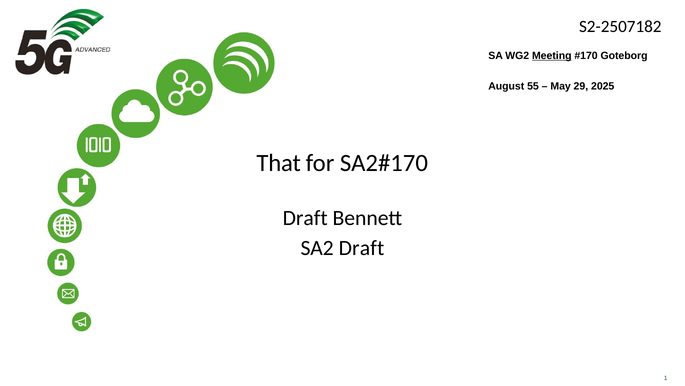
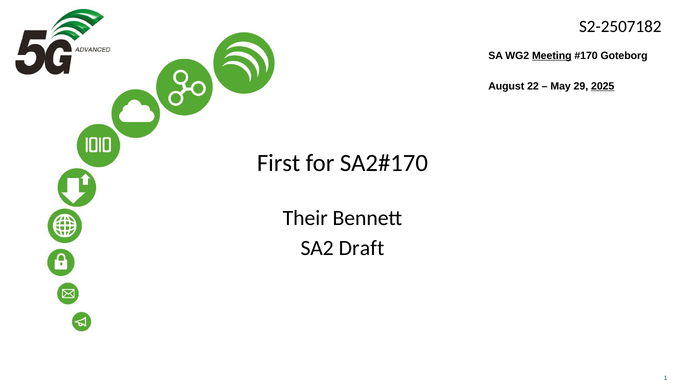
55: 55 -> 22 (533, 86)
2025 underline: none -> present (603, 86)
That: That -> First (279, 163)
Draft: Draft -> Their (305, 218)
